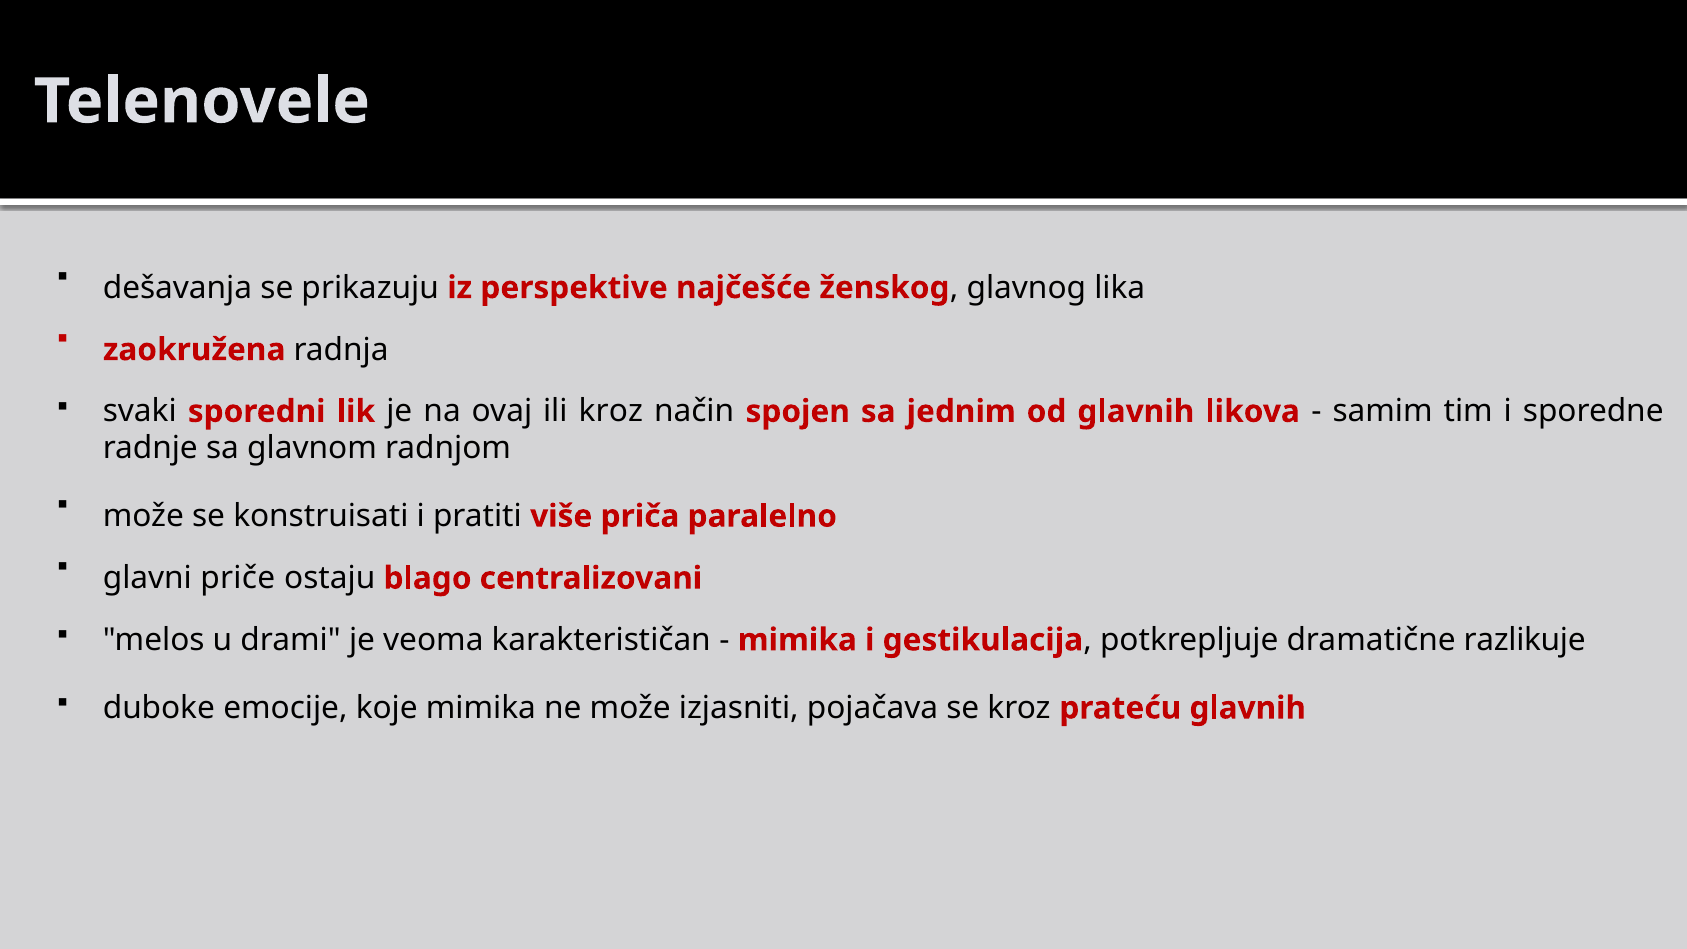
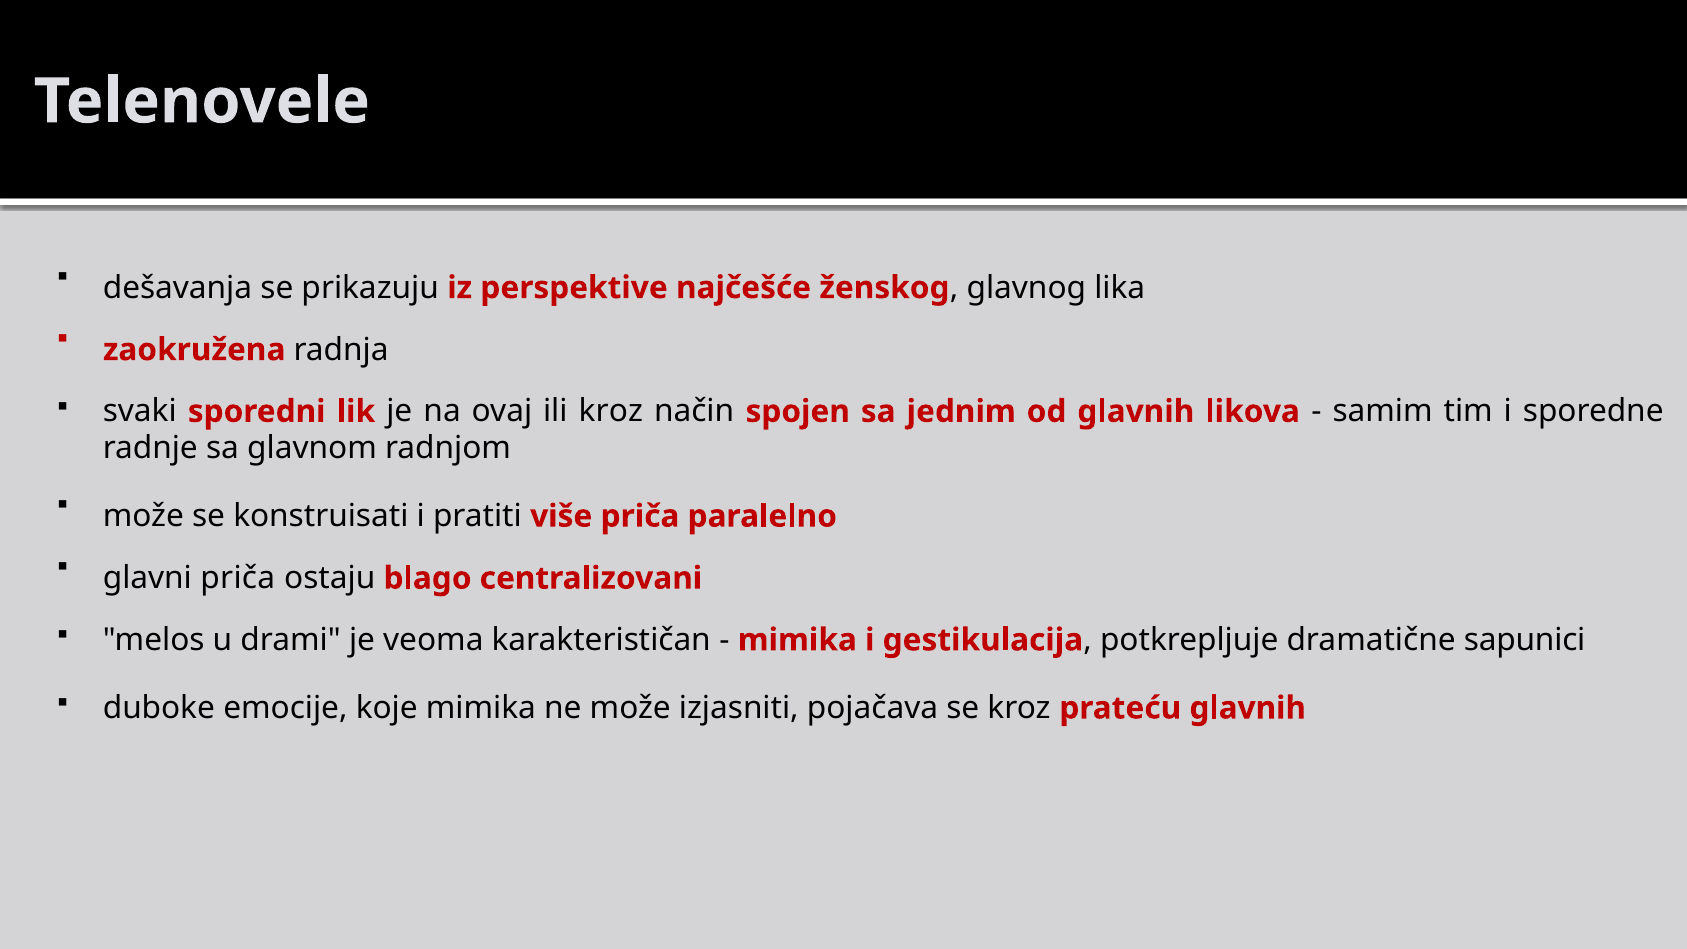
glavni priče: priče -> priča (238, 578)
razlikuje: razlikuje -> sapunici (1525, 640)
